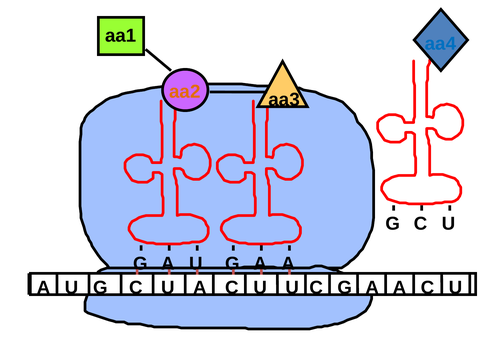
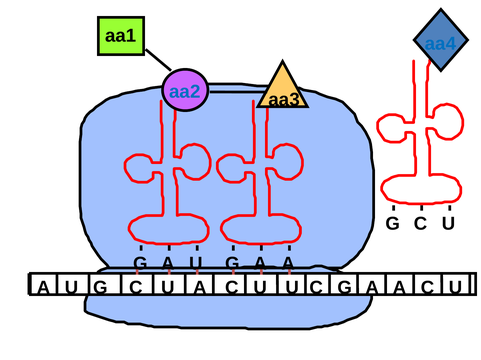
aa2 colour: orange -> blue (185, 92)
